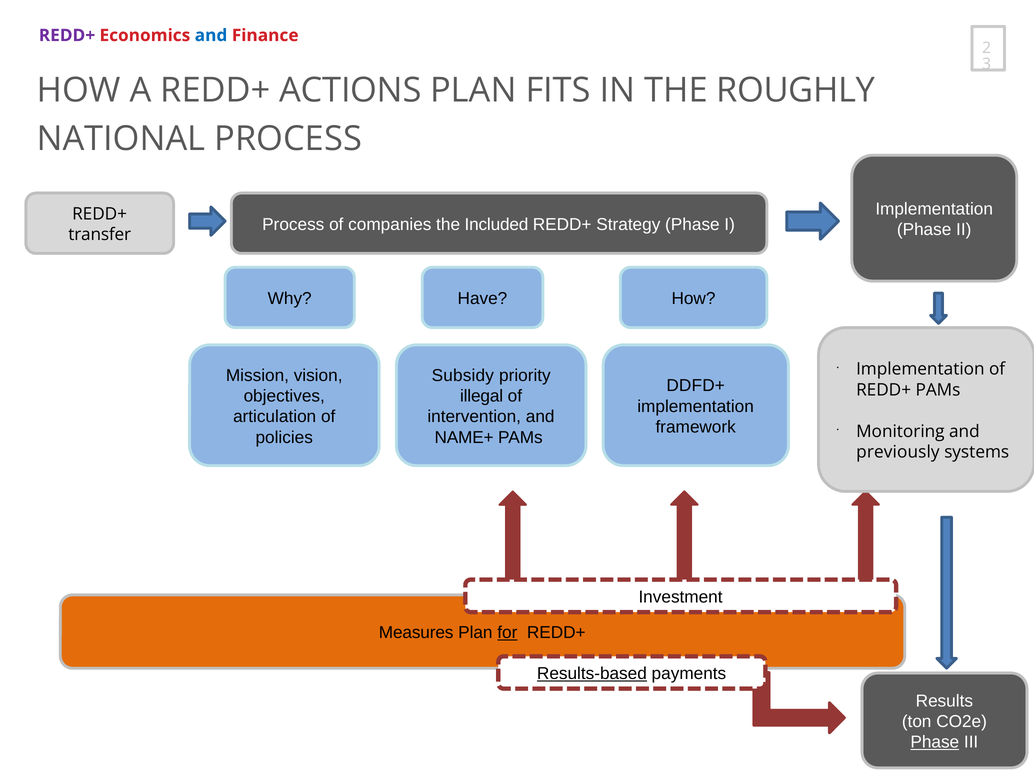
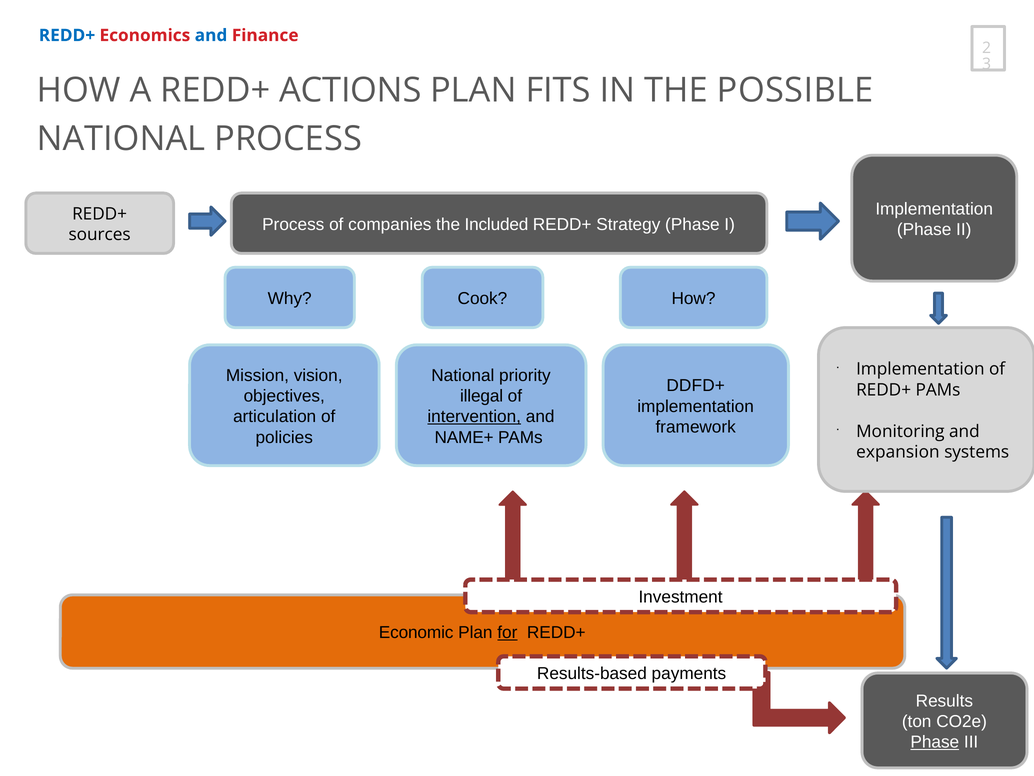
REDD+ colour: purple -> blue (67, 35)
ROUGHLY: ROUGHLY -> POSSIBLE (795, 90)
transfer: transfer -> sources (100, 235)
Have: Have -> Cook (482, 298)
Subsidy: Subsidy -> National (463, 375)
intervention underline: none -> present (474, 417)
previously: previously -> expansion (898, 452)
Measures: Measures -> Economic (416, 632)
Results-based underline: present -> none (592, 673)
